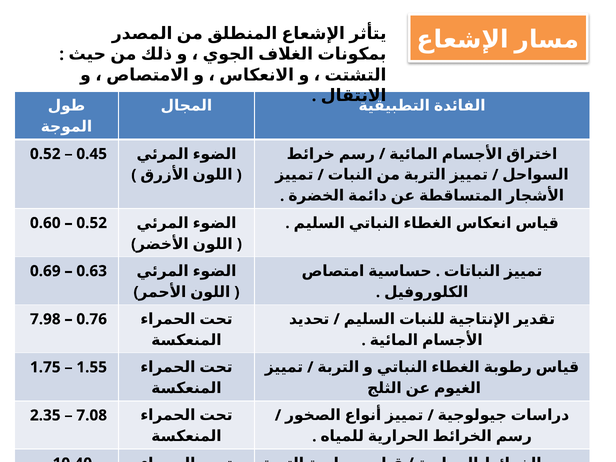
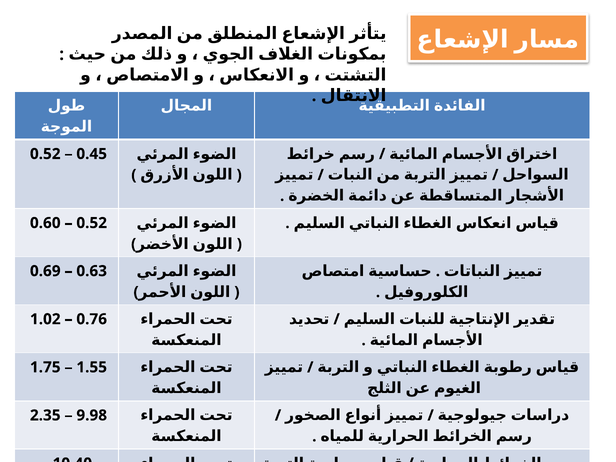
7.98: 7.98 -> 1.02 (45, 319)
7.08: 7.08 -> 9.98 (92, 415)
